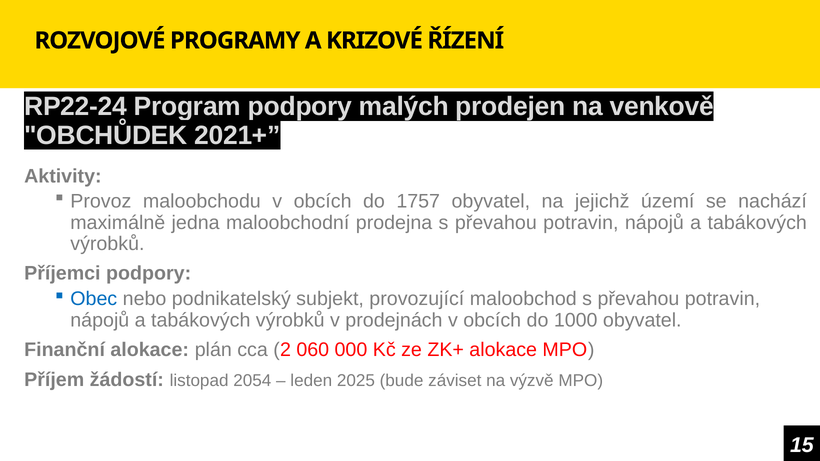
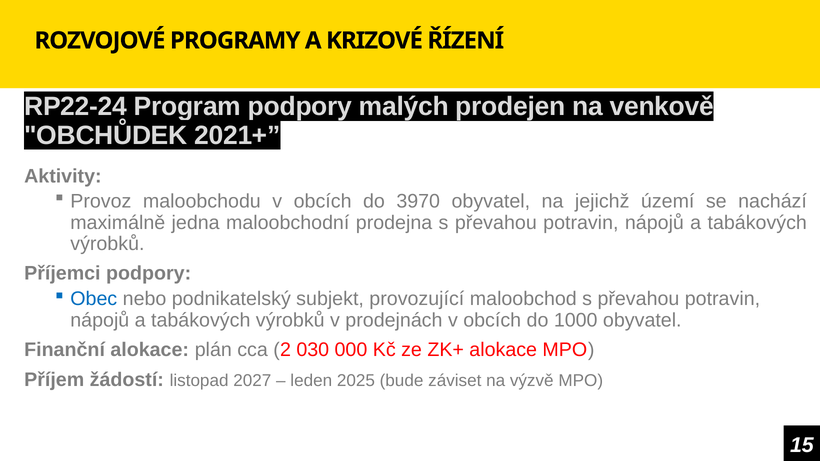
1757: 1757 -> 3970 (418, 201)
060: 060 -> 030 (313, 350)
2054: 2054 -> 2027 (252, 381)
